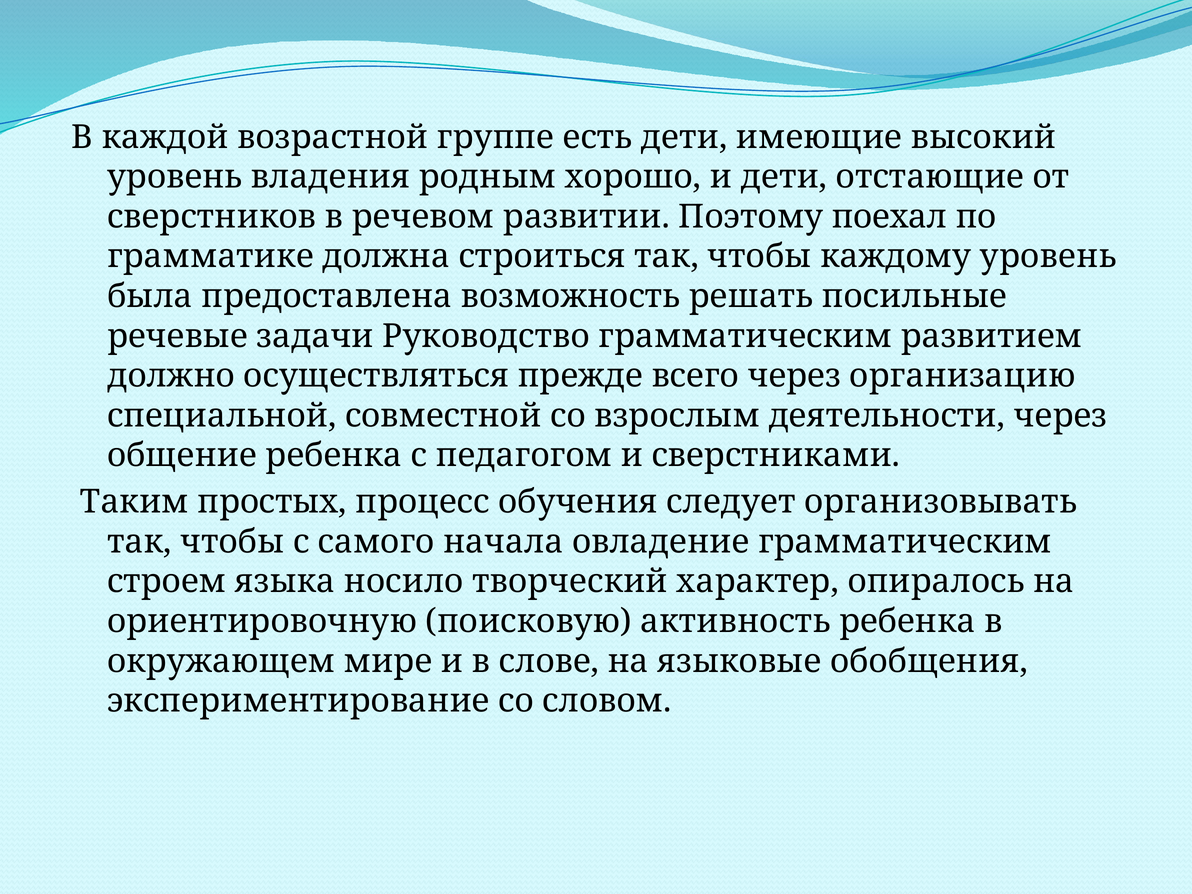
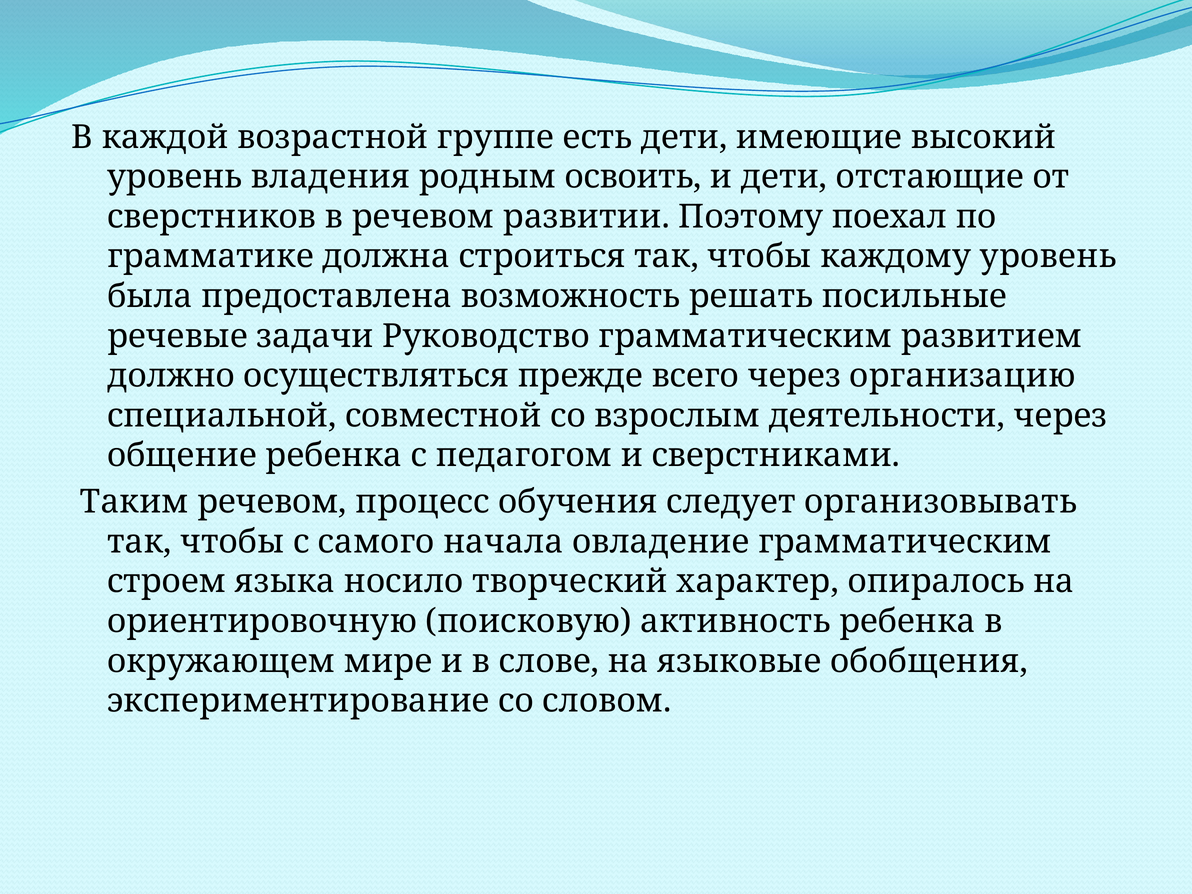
хорошо: хорошо -> освоить (633, 177)
Таким простых: простых -> речевом (272, 502)
